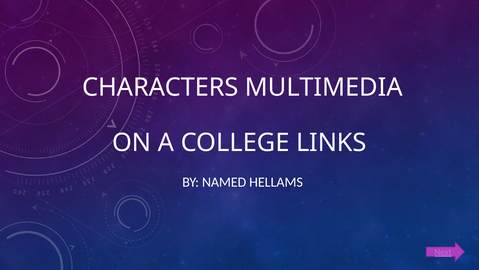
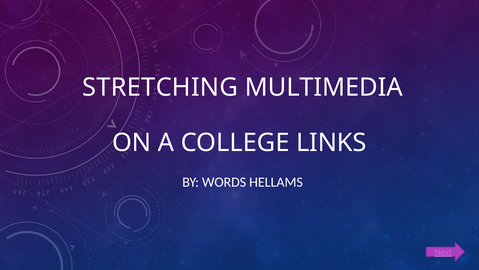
CHARACTERS: CHARACTERS -> STRETCHING (160, 87)
NAMED: NAMED -> WORDS (224, 182)
